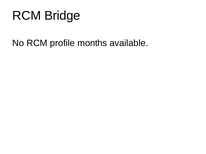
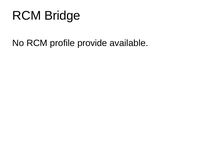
months: months -> provide (92, 43)
